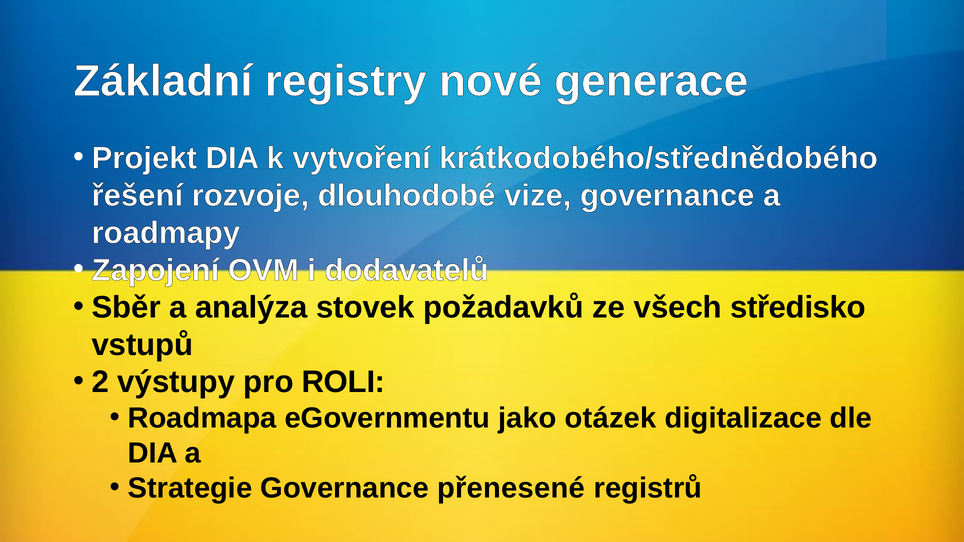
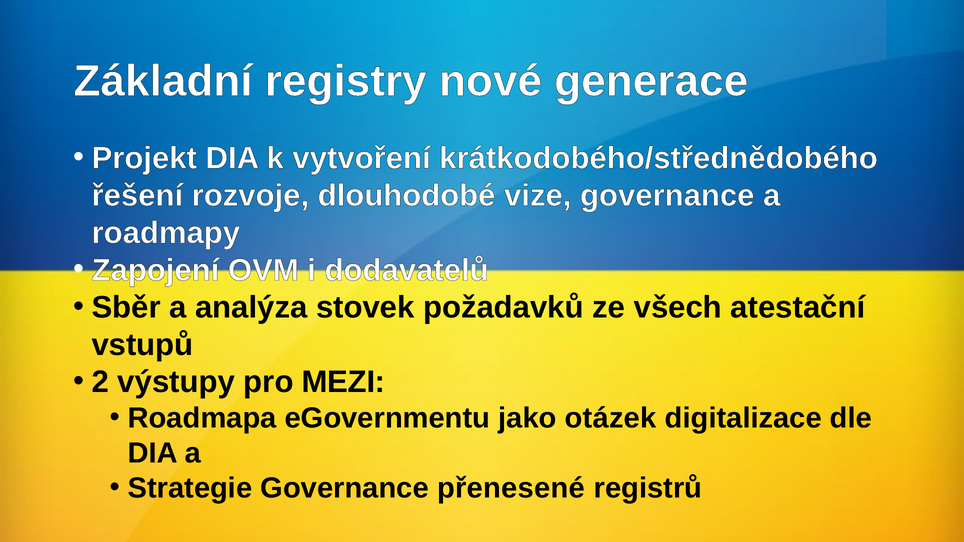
středisko: středisko -> atestační (798, 308)
ROLI: ROLI -> MEZI (344, 382)
